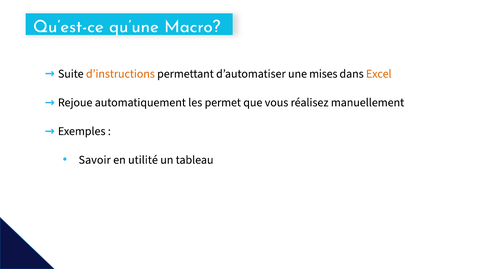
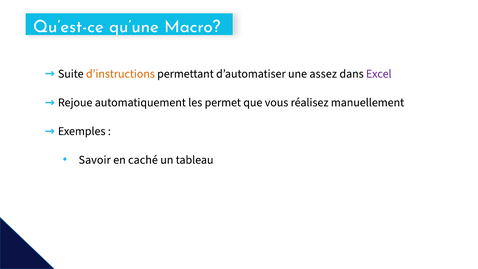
mises: mises -> assez (323, 74)
Excel colour: orange -> purple (379, 74)
utilité: utilité -> caché (143, 160)
